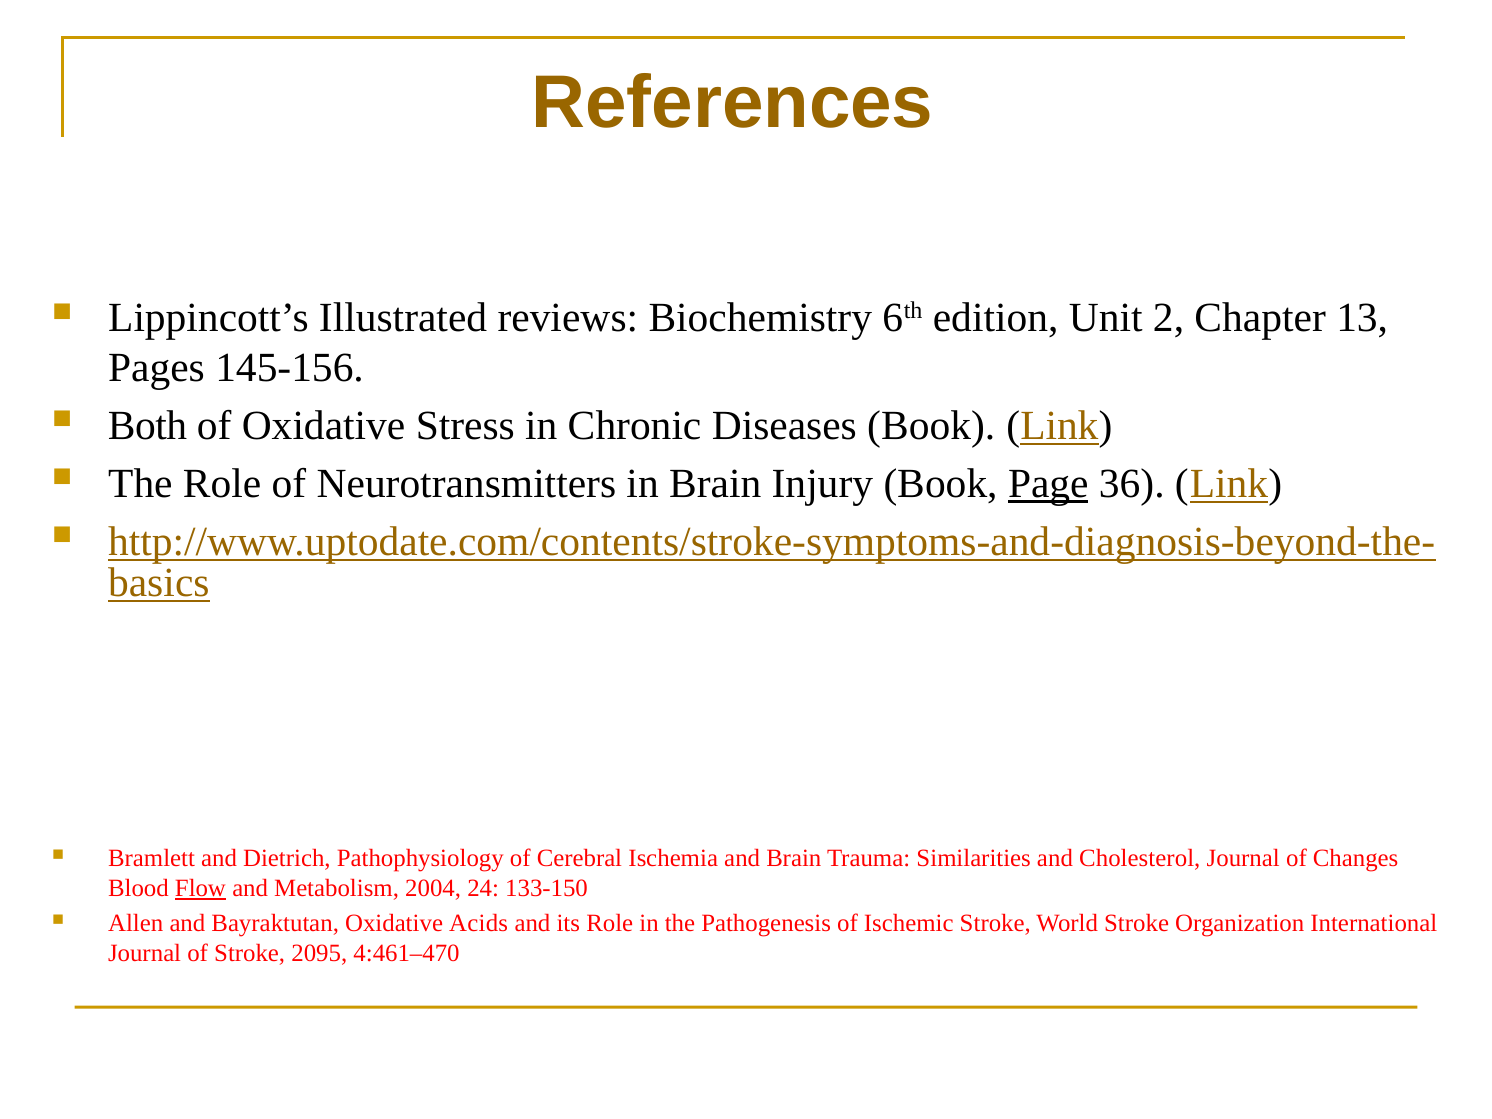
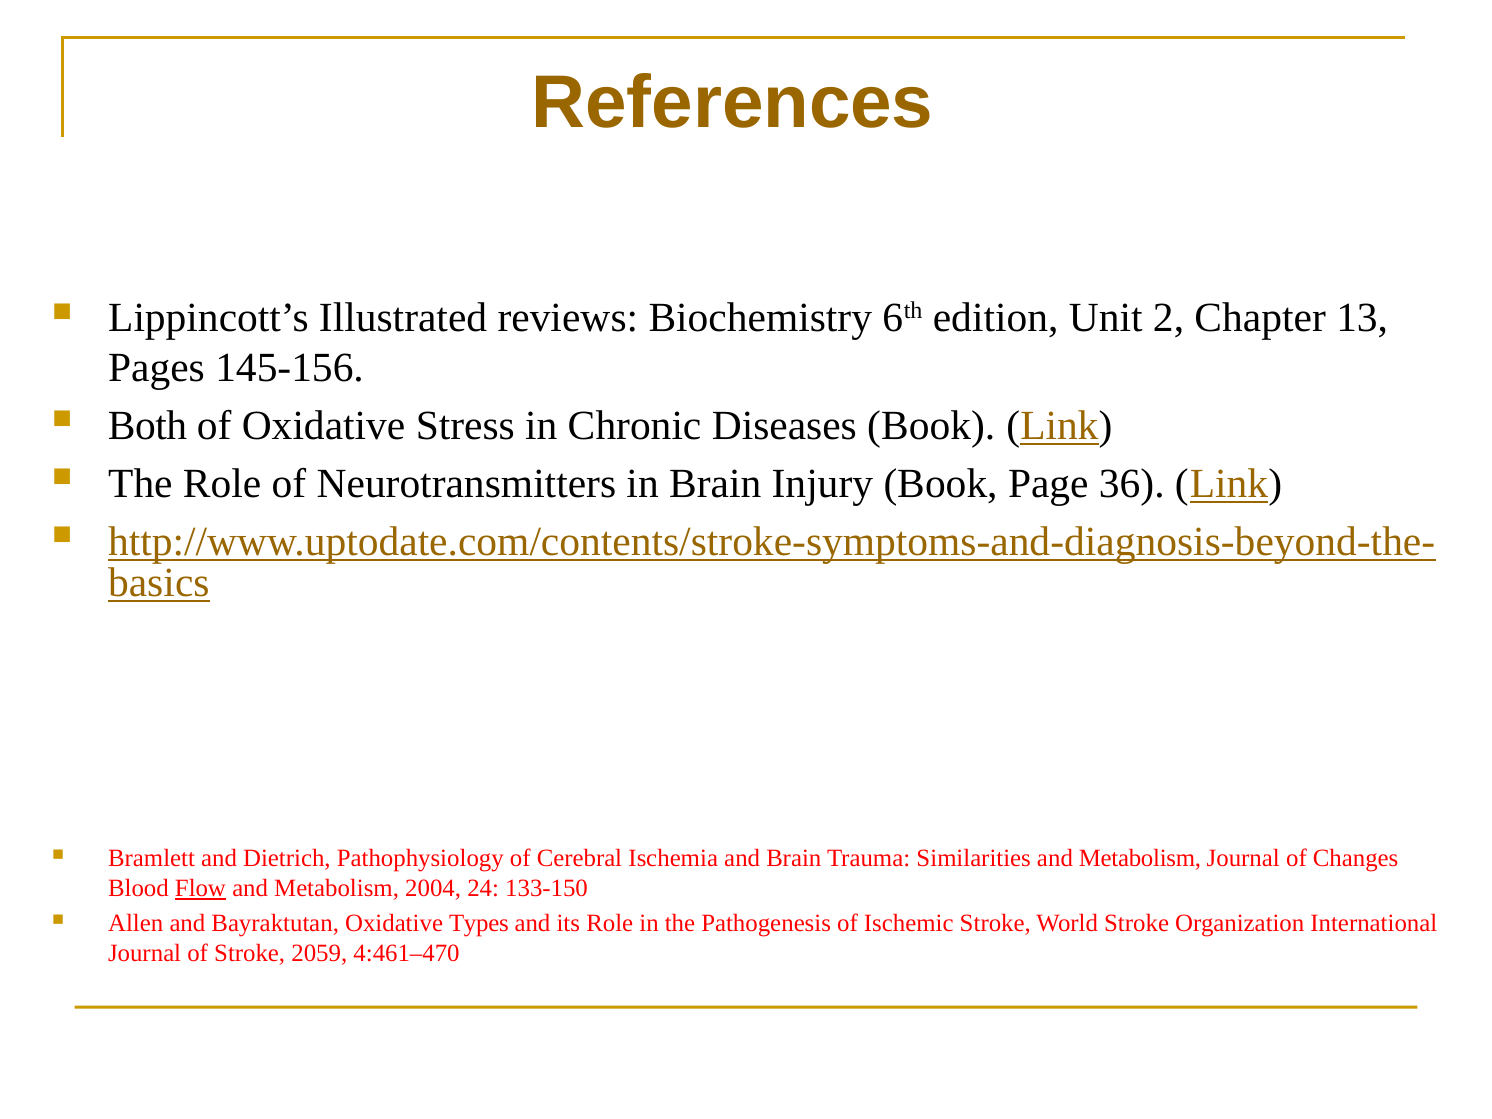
Page underline: present -> none (1048, 483)
Similarities and Cholesterol: Cholesterol -> Metabolism (1140, 859)
Acids: Acids -> Types (479, 923)
2095: 2095 -> 2059 (319, 953)
